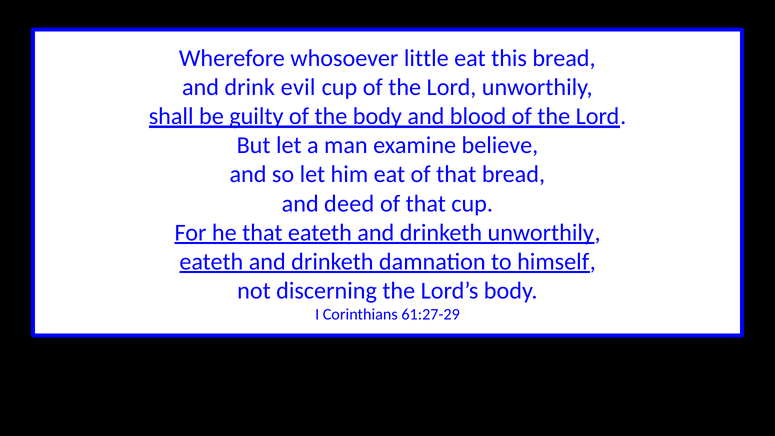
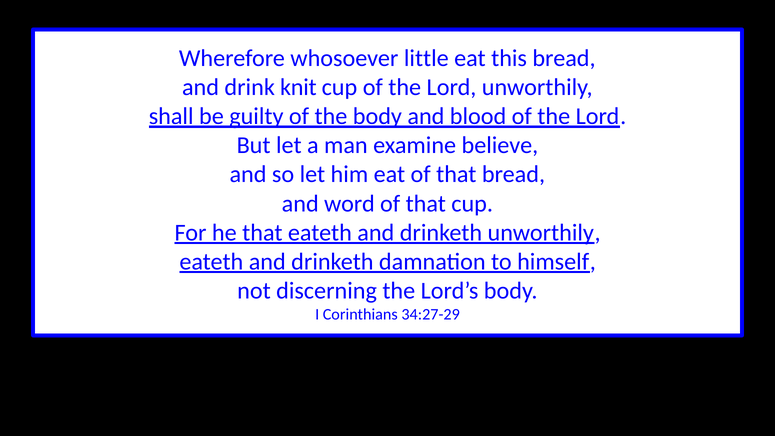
evil: evil -> knit (298, 87)
deed: deed -> word (349, 204)
61:27-29: 61:27-29 -> 34:27-29 (431, 314)
